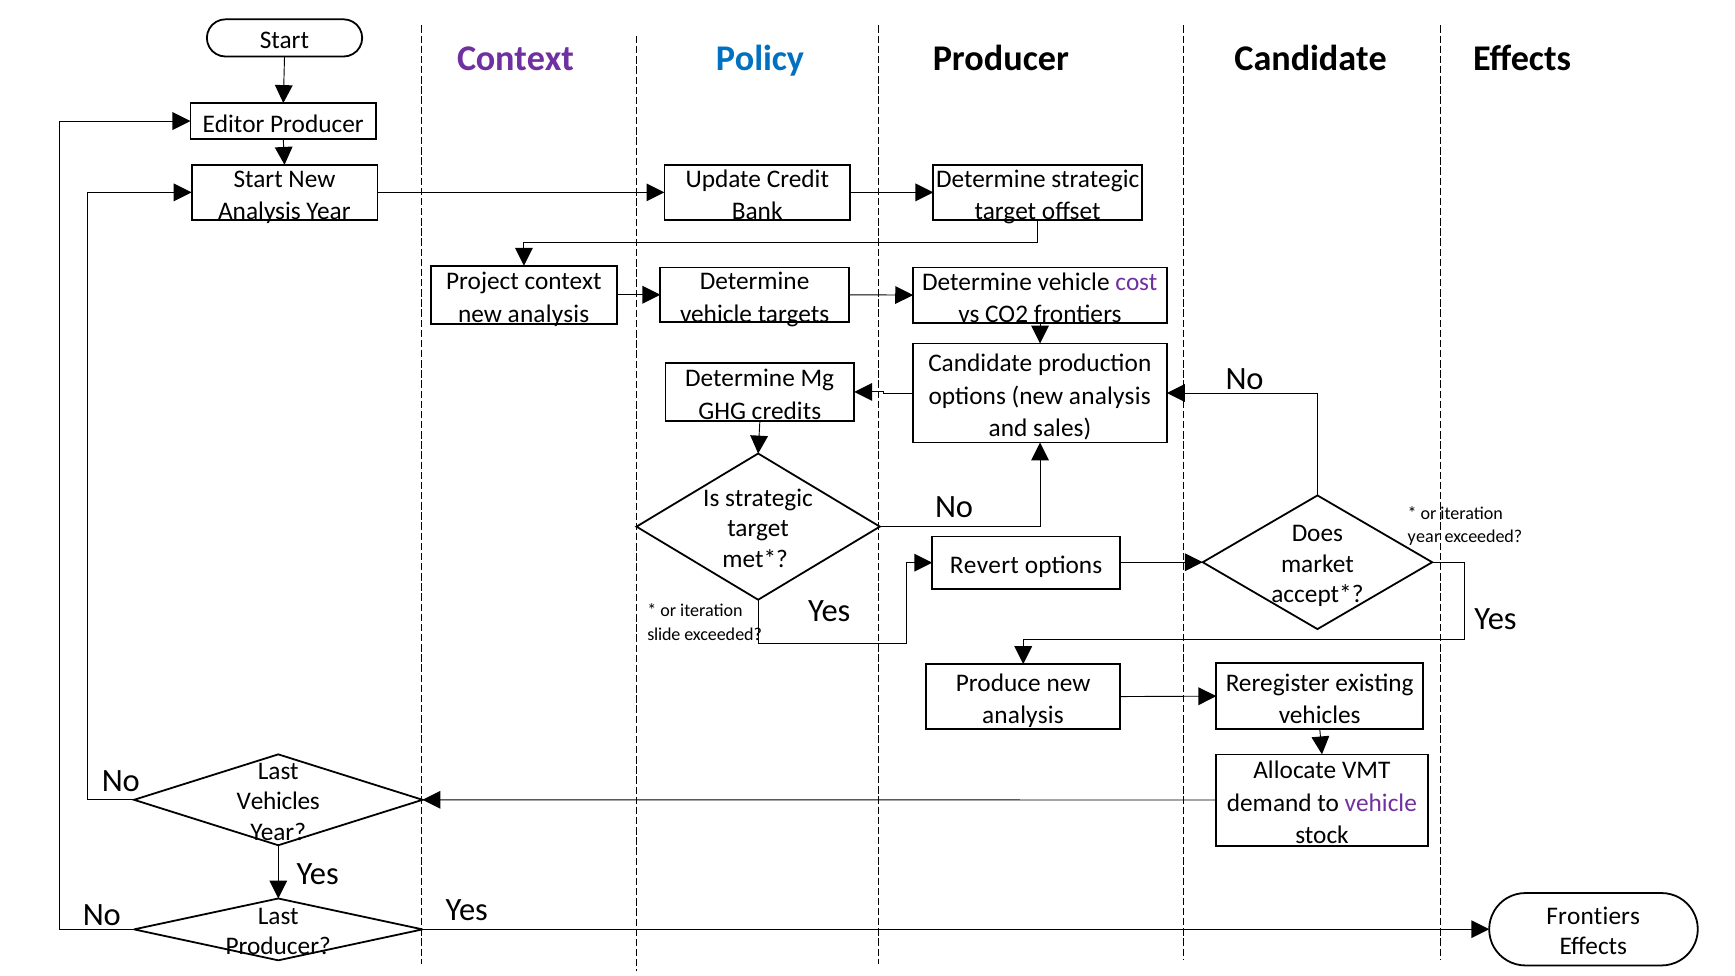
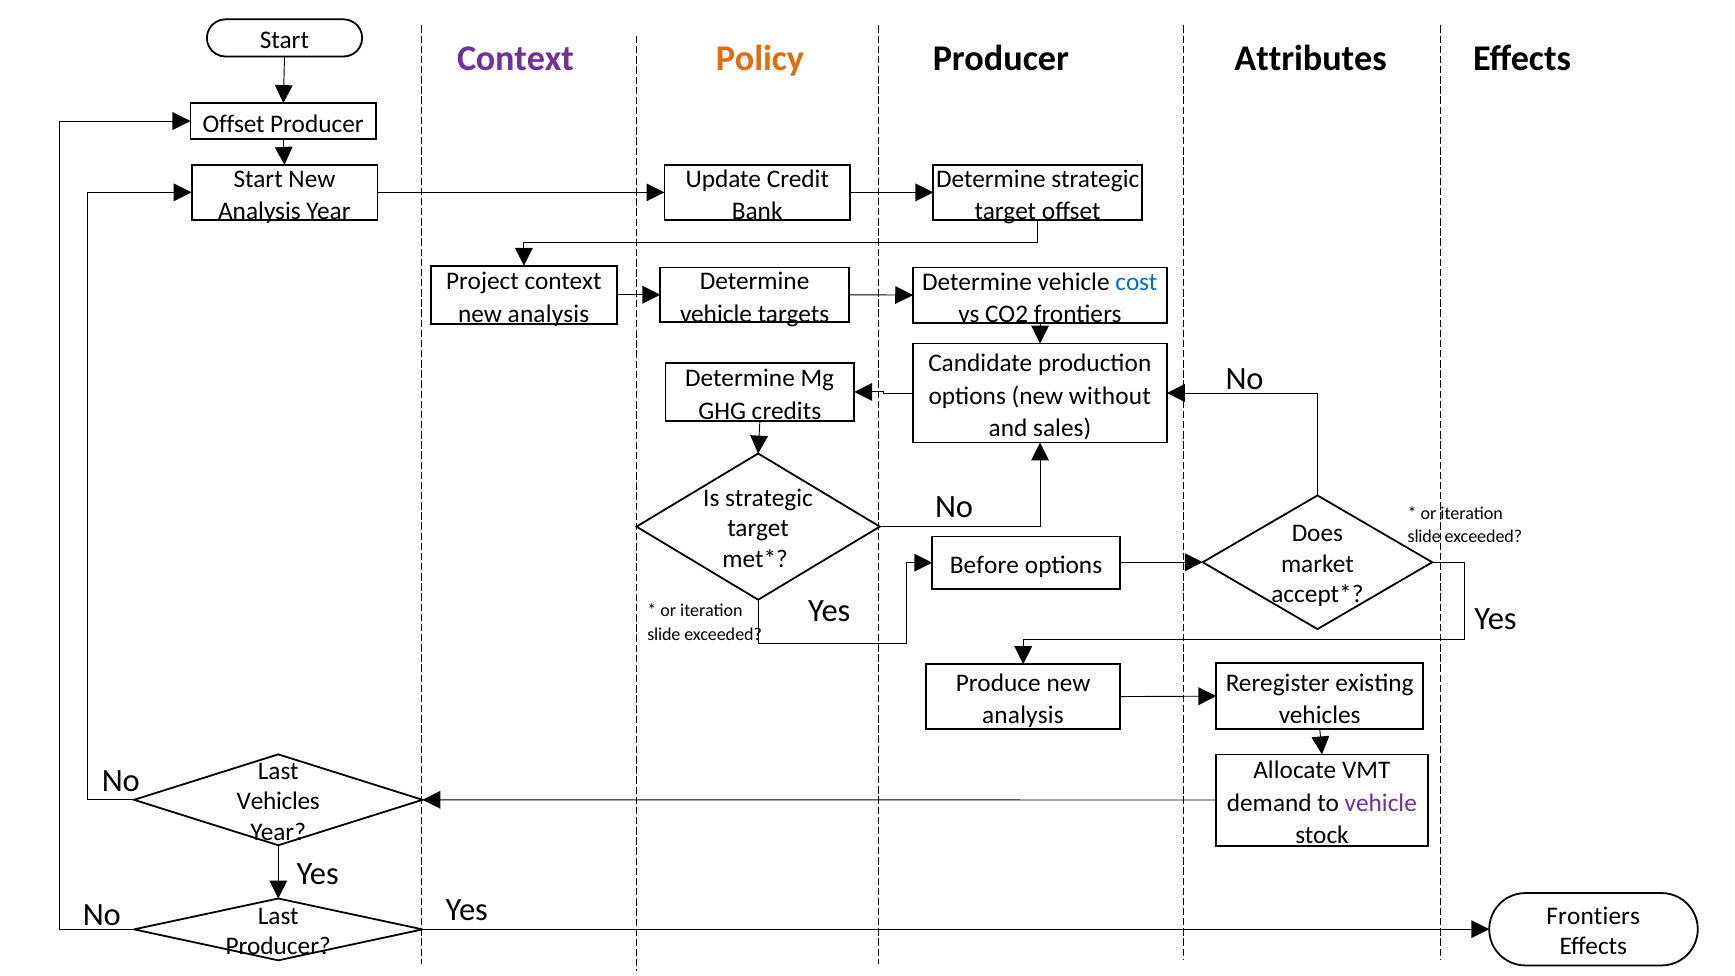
Policy colour: blue -> orange (760, 59)
Producer Candidate: Candidate -> Attributes (1311, 59)
Editor: Editor -> Offset (234, 124)
cost colour: purple -> blue (1136, 282)
options new analysis: analysis -> without (1110, 396)
year: year -> slide (1424, 537)
Revert: Revert -> Before (984, 565)
